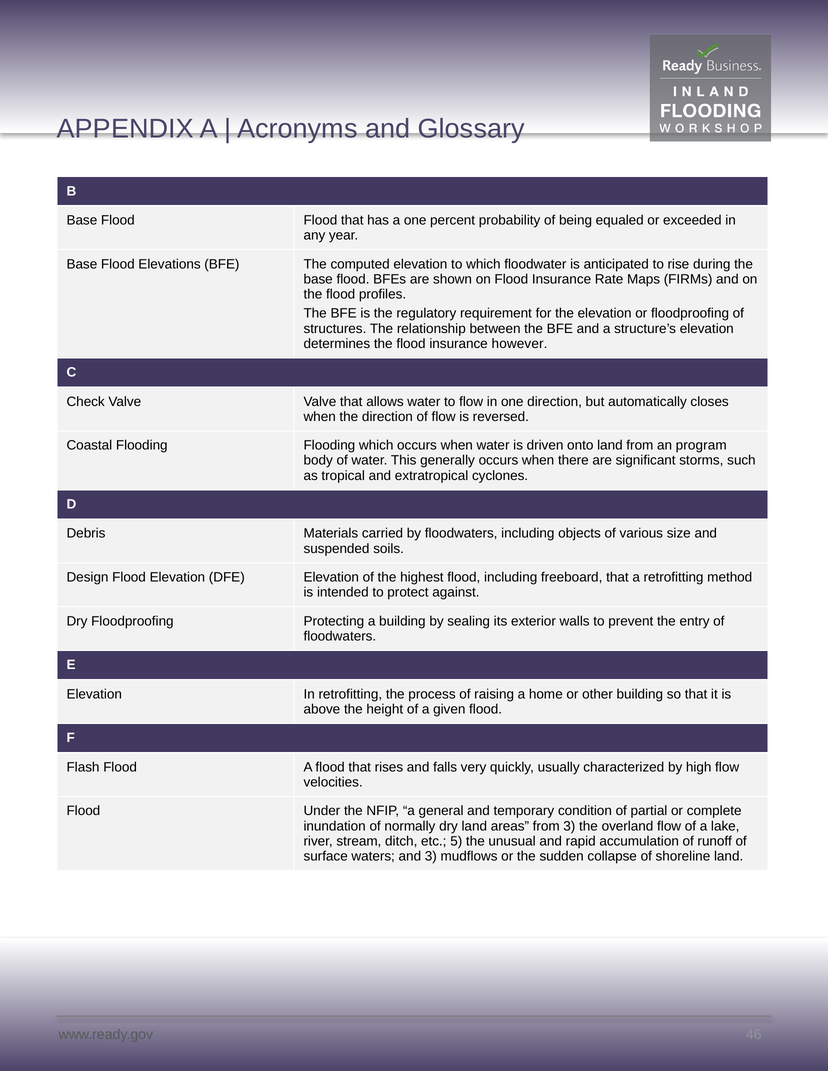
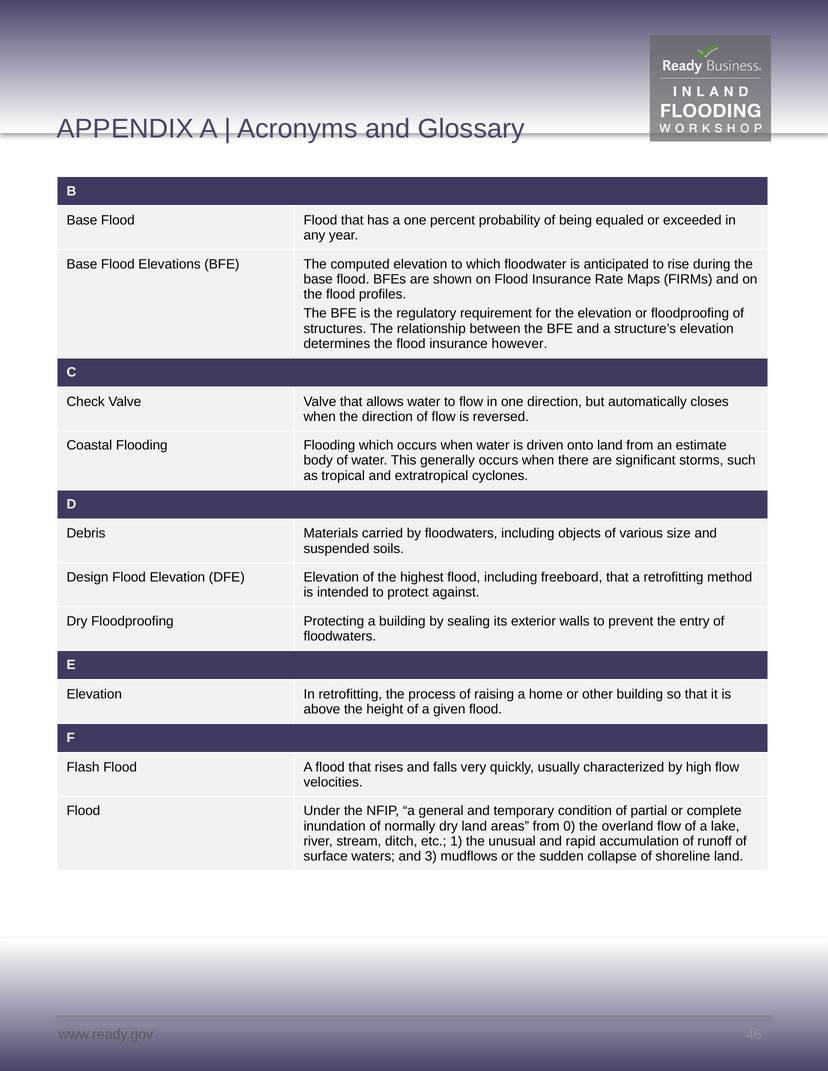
program: program -> estimate (701, 446)
from 3: 3 -> 0 (569, 827)
5: 5 -> 1 (456, 842)
